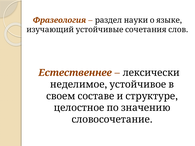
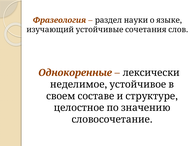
Естественнее: Естественнее -> Однокоренные (75, 73)
